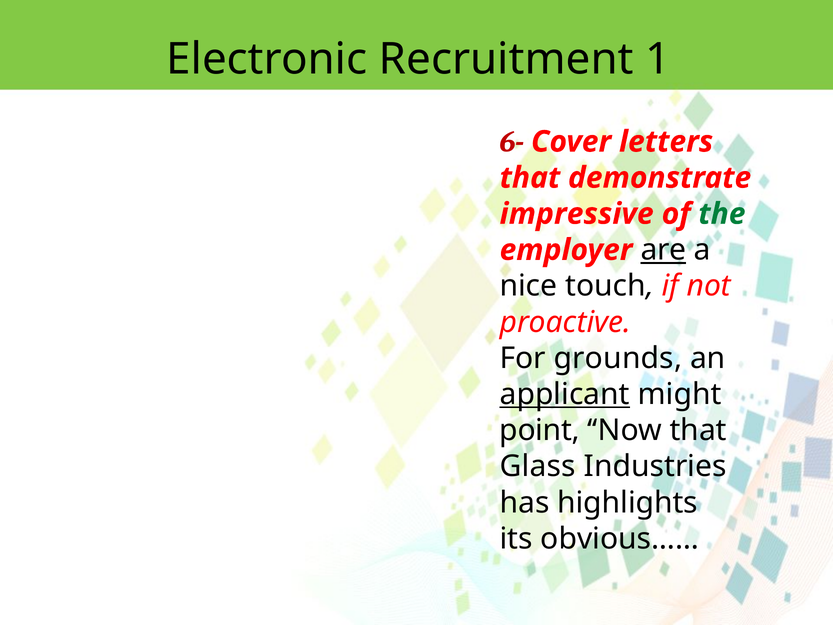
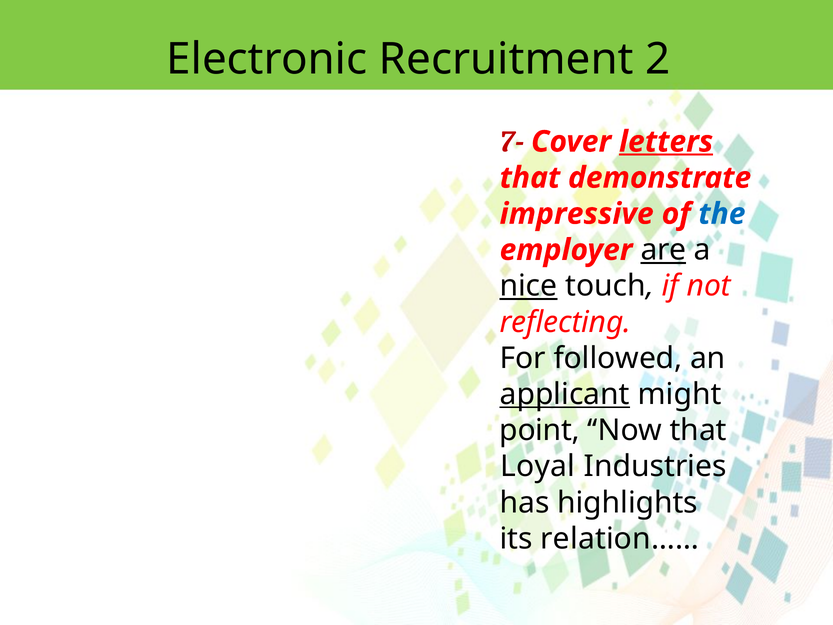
1: 1 -> 2 (658, 59)
6-: 6- -> 7- (512, 142)
letters underline: none -> present (666, 142)
the colour: green -> blue (722, 214)
nice underline: none -> present (529, 286)
proactive: proactive -> reflecting (565, 322)
grounds: grounds -> followed (618, 358)
Glass: Glass -> Loyal (538, 466)
obvious……: obvious…… -> relation…… (620, 538)
